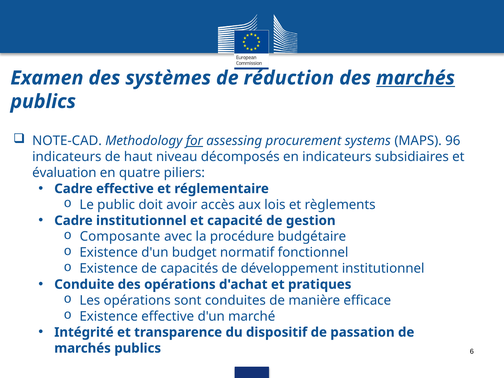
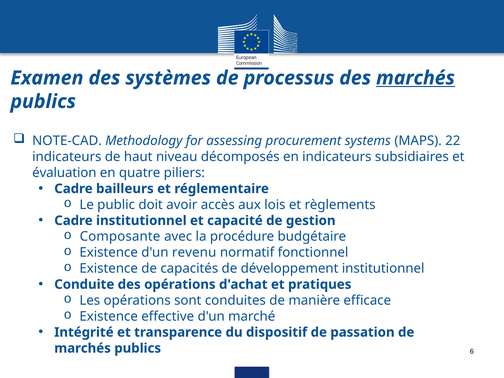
réduction: réduction -> processus (289, 78)
for underline: present -> none (194, 141)
96: 96 -> 22 (453, 141)
Cadre effective: effective -> bailleurs (125, 189)
budget: budget -> revenu (194, 253)
